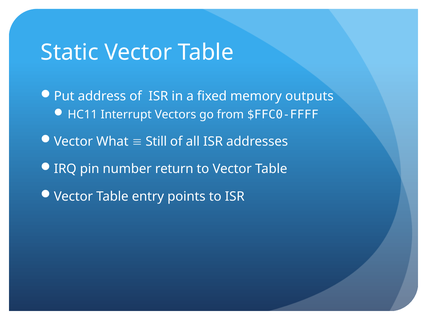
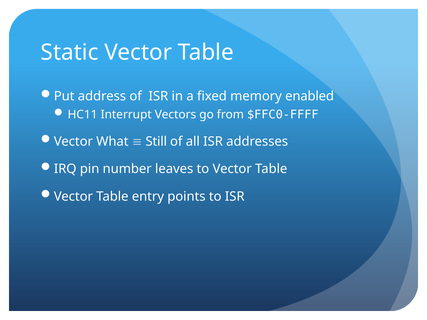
outputs: outputs -> enabled (310, 96)
return: return -> leaves (174, 169)
